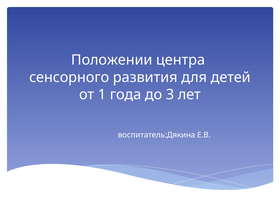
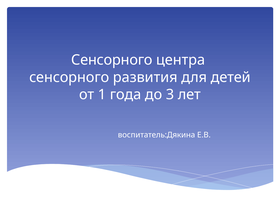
Положении: Положении -> Сенсорного (112, 60)
